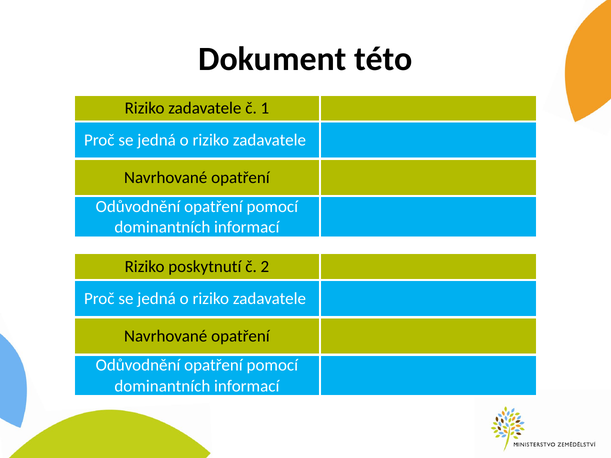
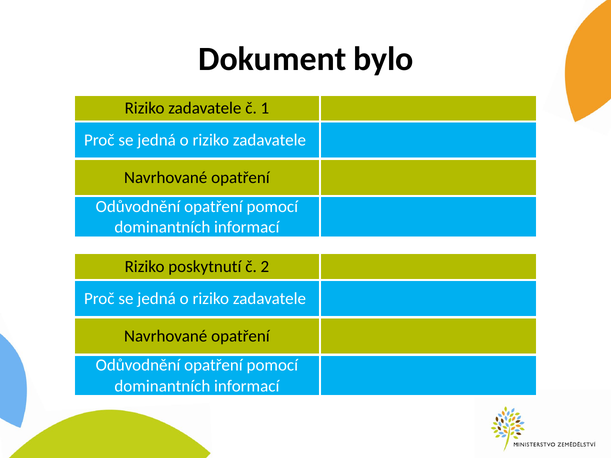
této: této -> bylo (383, 59)
